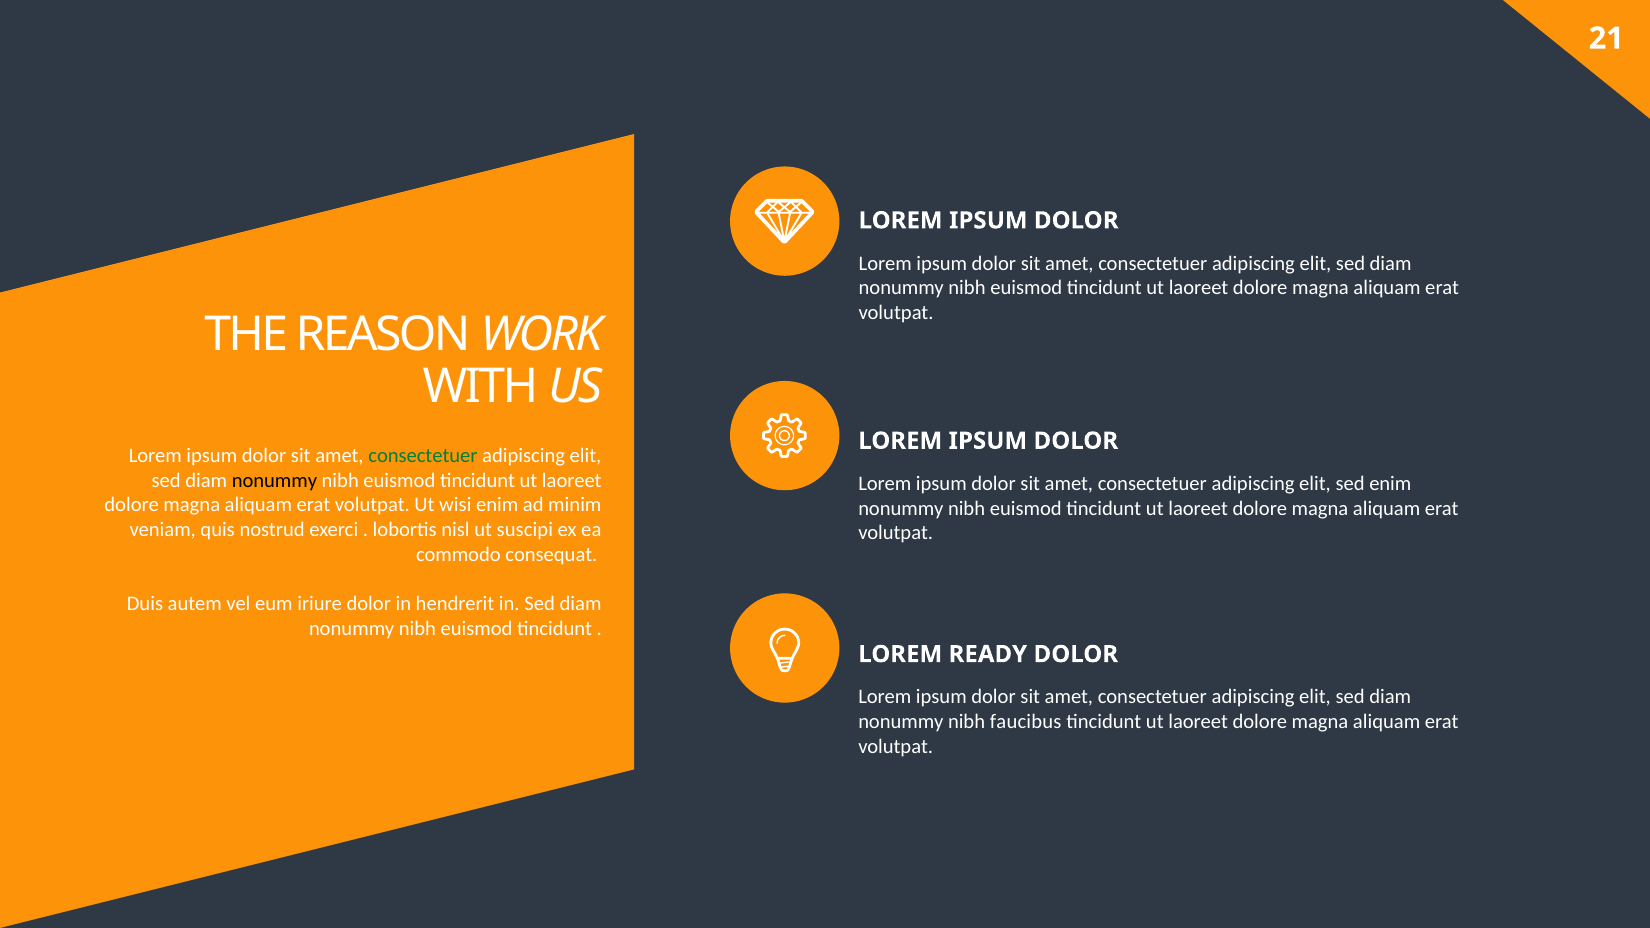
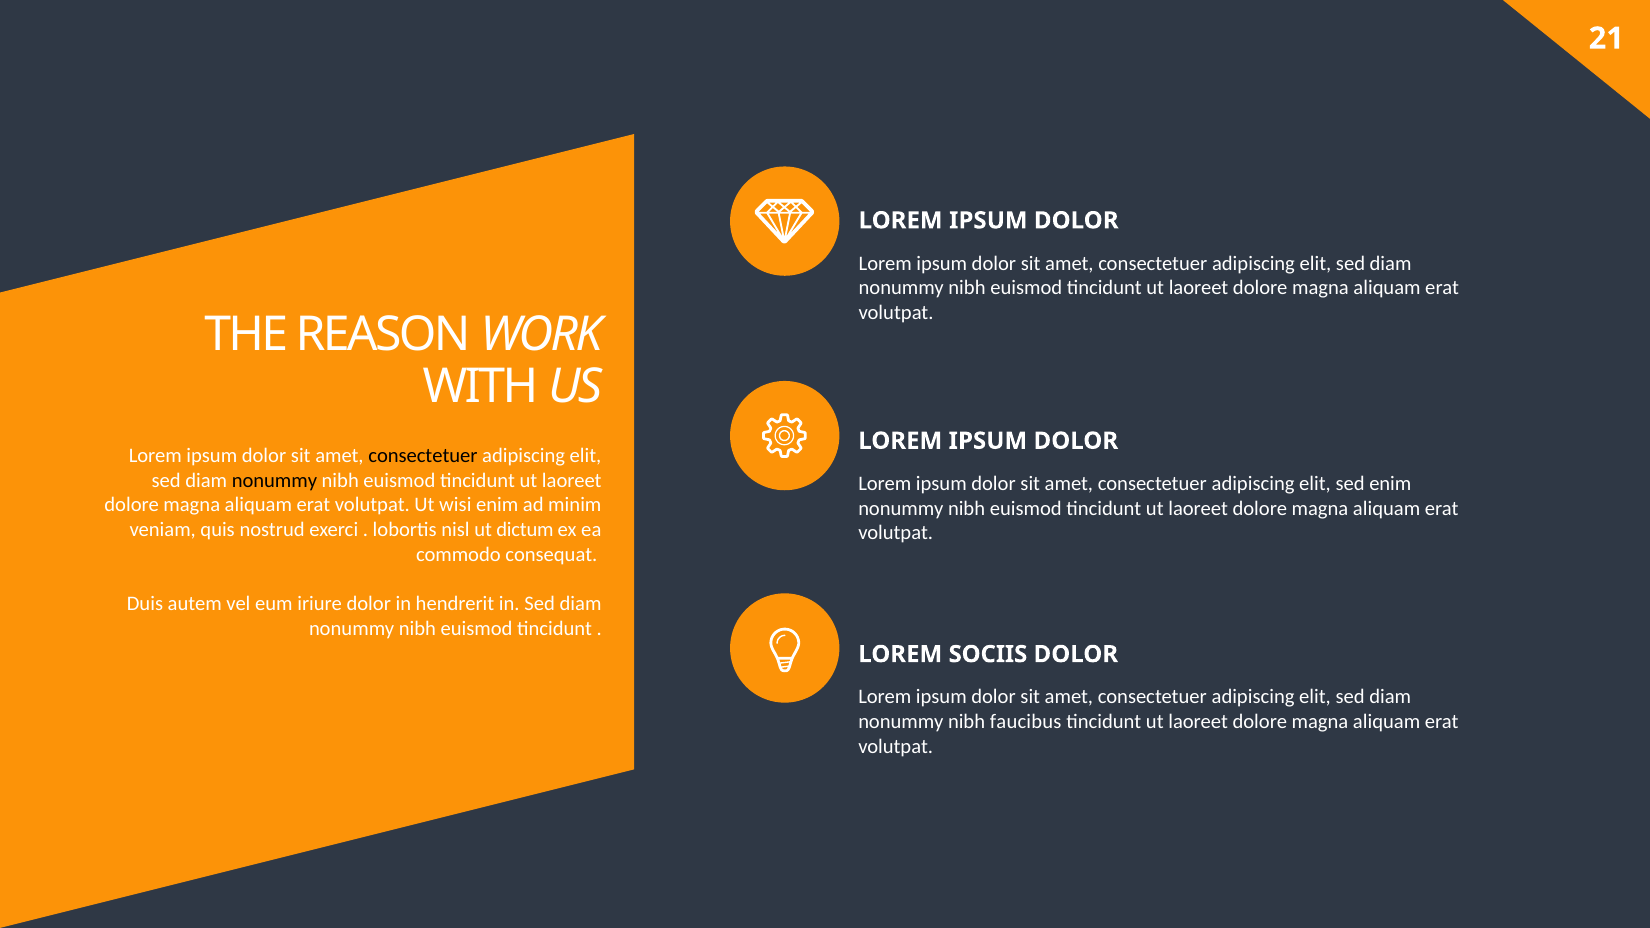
consectetuer colour: green -> black (423, 456)
suscipi: suscipi -> dictum (525, 530)
READY: READY -> SOCIIS (988, 654)
